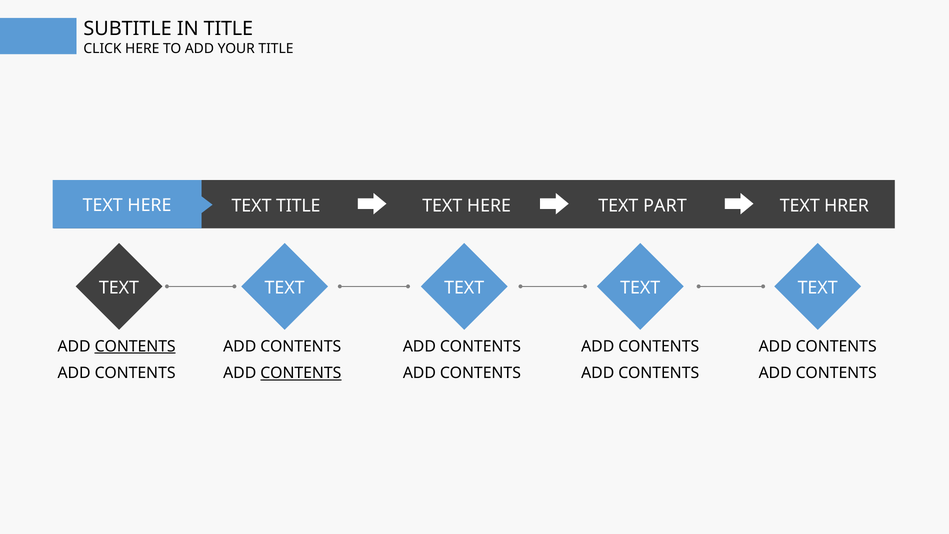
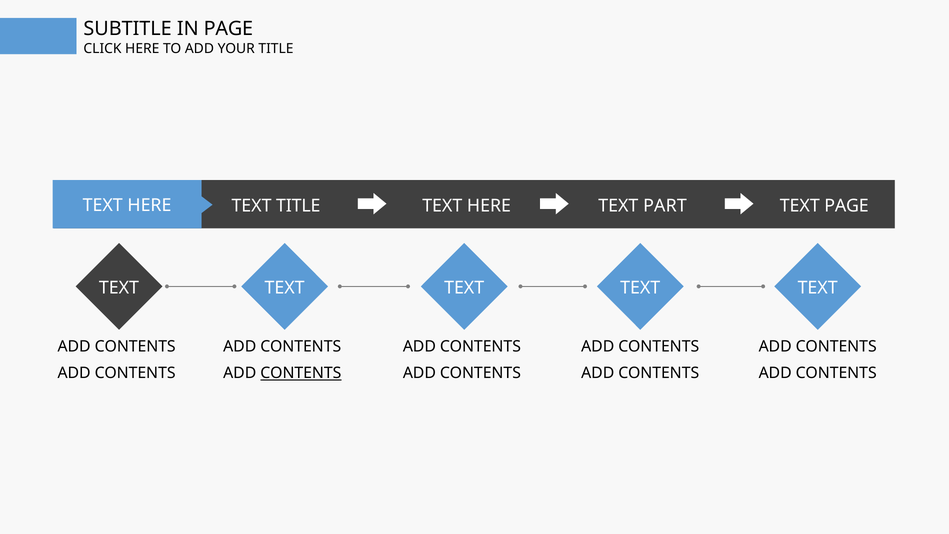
IN TITLE: TITLE -> PAGE (228, 29)
TEXT HRER: HRER -> PAGE (847, 206)
CONTENTS underline: present -> none (135, 346)
